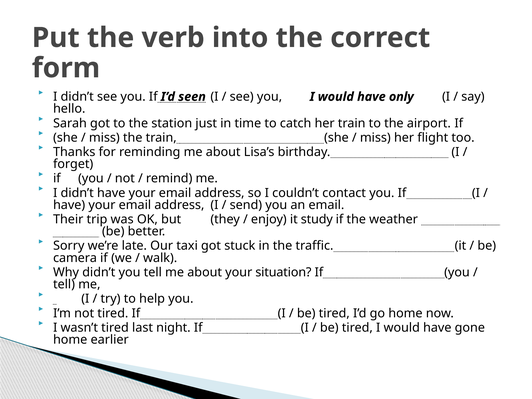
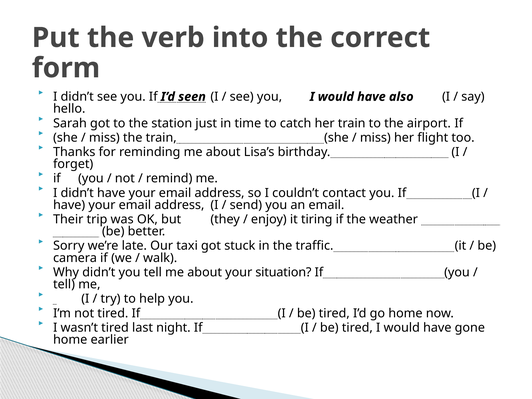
only: only -> also (401, 97)
study: study -> tiring (317, 219)
